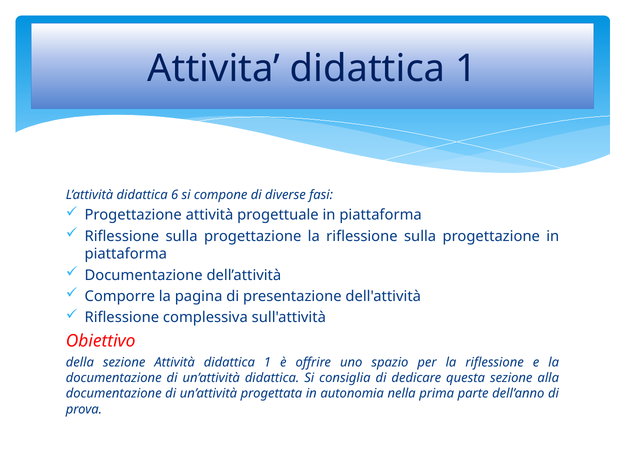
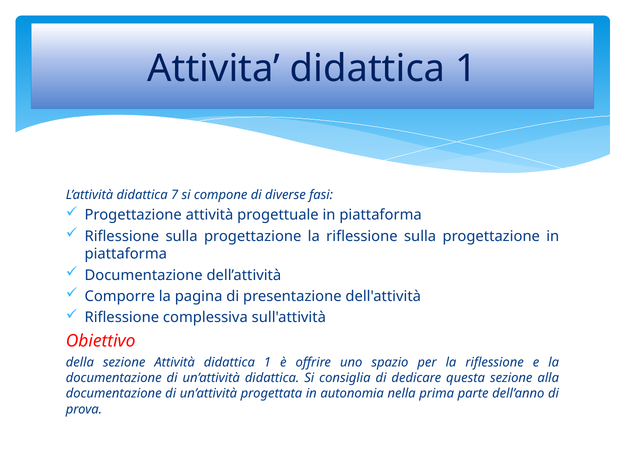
6: 6 -> 7 (175, 195)
